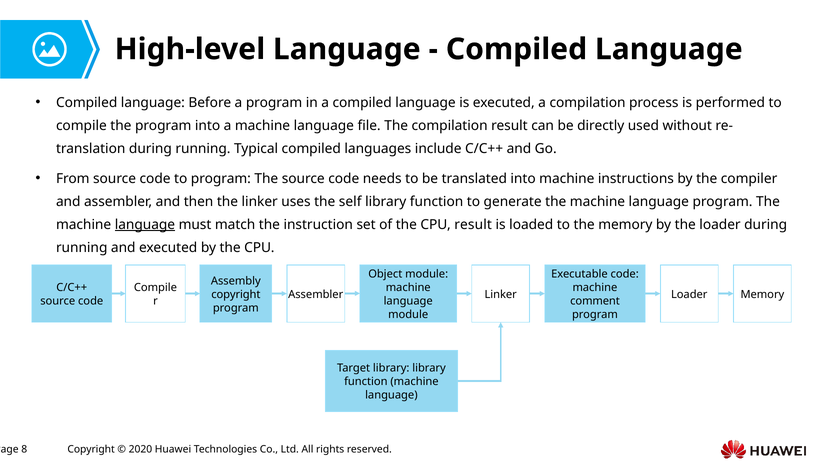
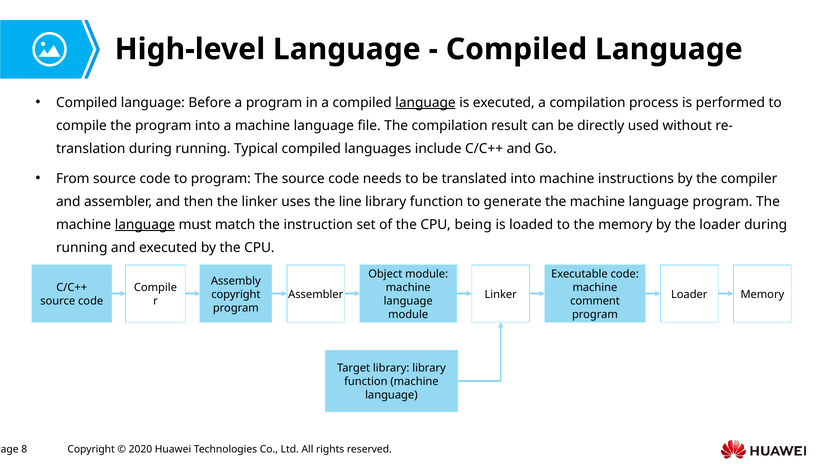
language underline: none -> present (426, 102)
self: self -> line (350, 201)
CPU result: result -> being (473, 224)
